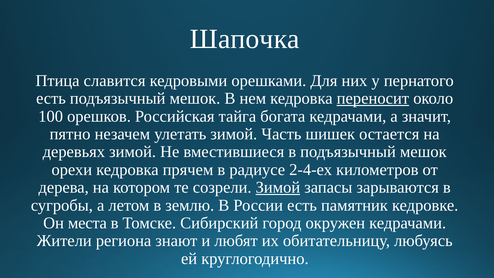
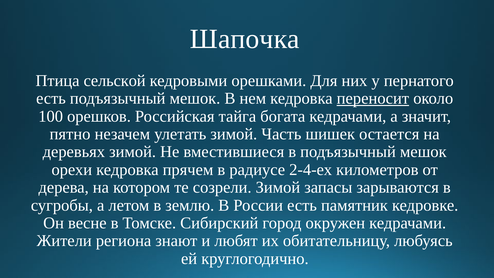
славится: славится -> сельской (115, 81)
Зимой underline: present -> none (278, 187)
места: места -> весне (87, 223)
